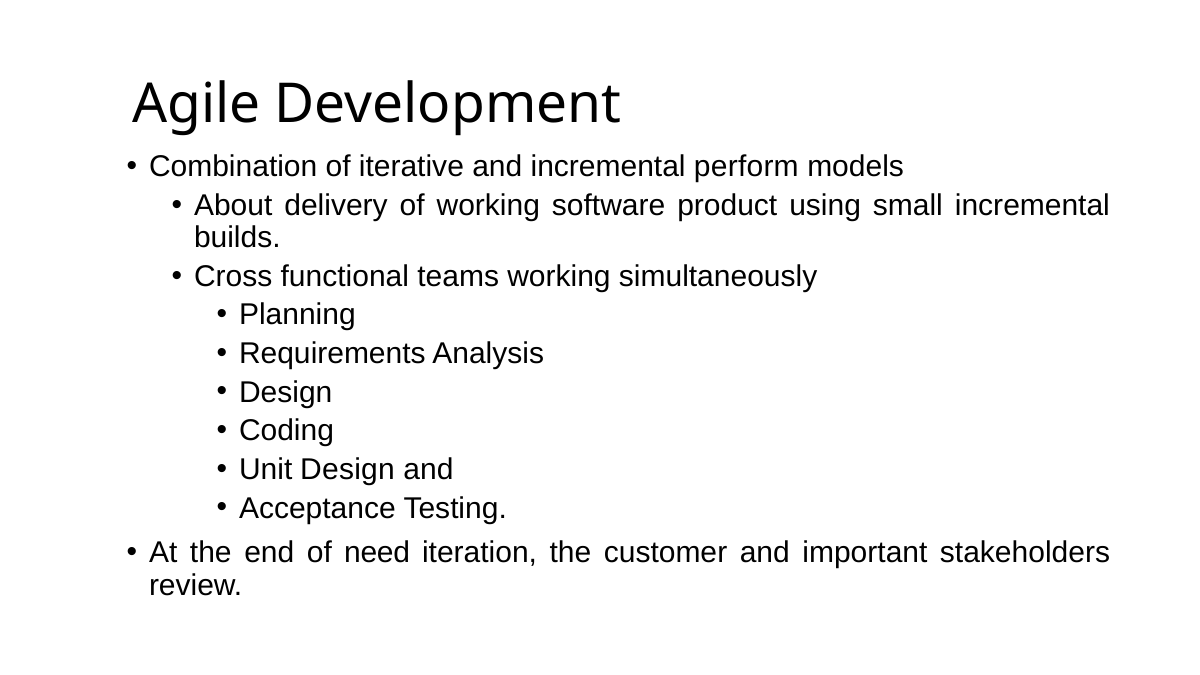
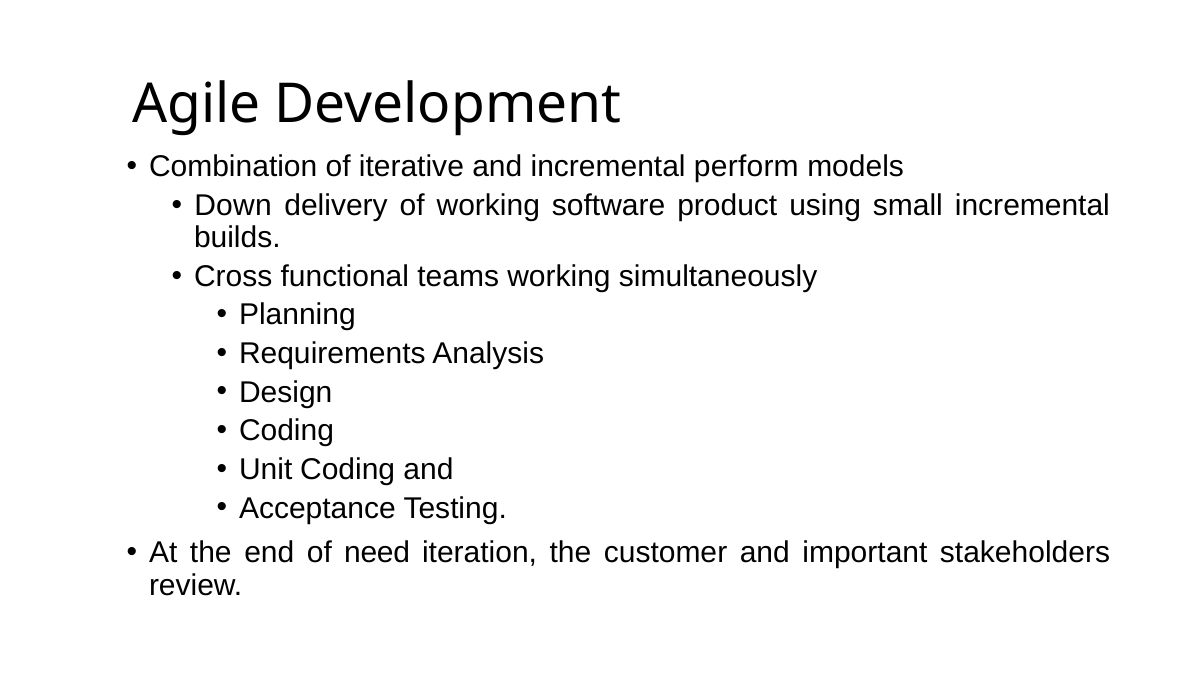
About: About -> Down (233, 205)
Unit Design: Design -> Coding (348, 470)
